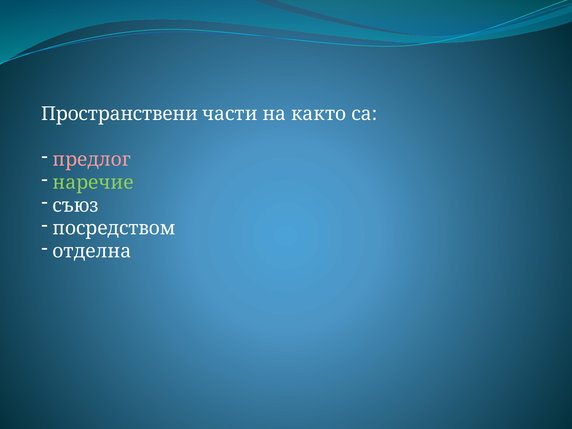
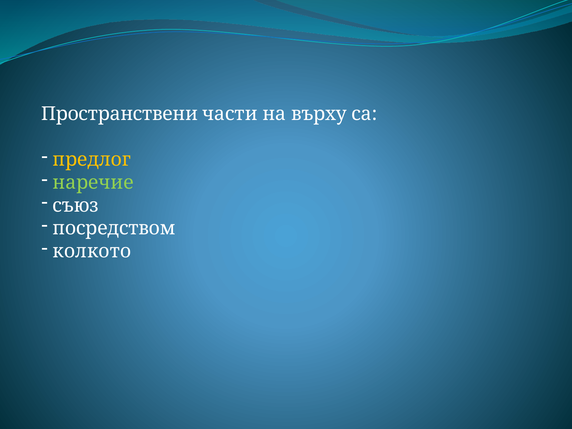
както: както -> върху (319, 114)
предлог colour: pink -> yellow (92, 160)
отделна: отделна -> колкото (92, 251)
